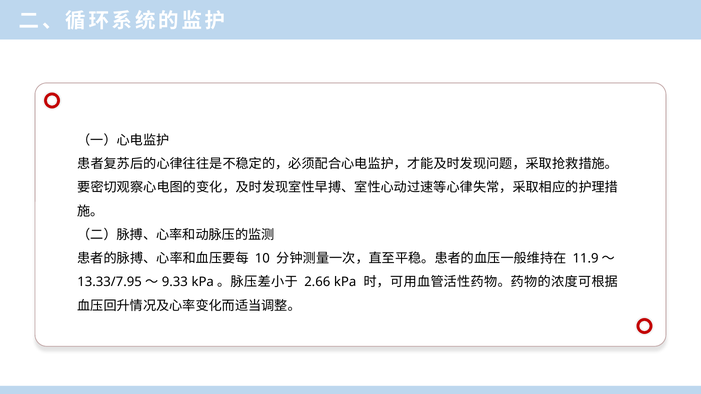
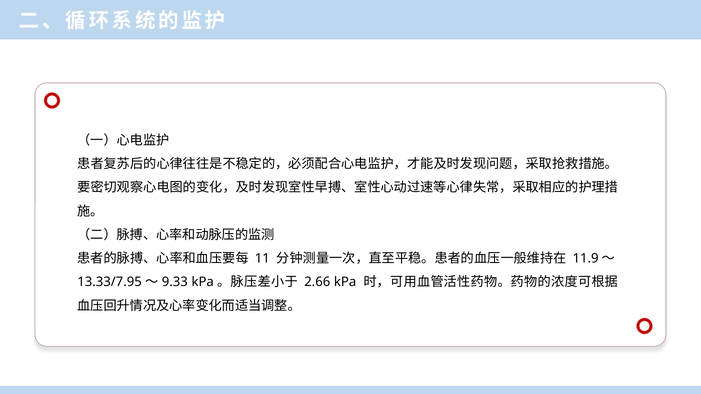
10: 10 -> 11 (262, 259)
